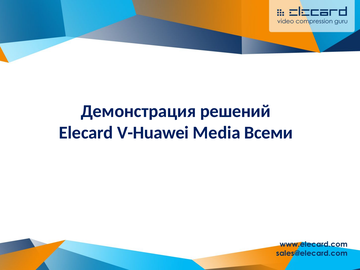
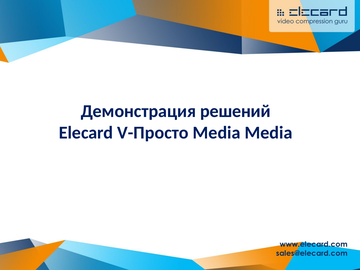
V-Huawei: V-Huawei -> V-Просто (153, 133)
Media Всеми: Всеми -> Media (268, 133)
